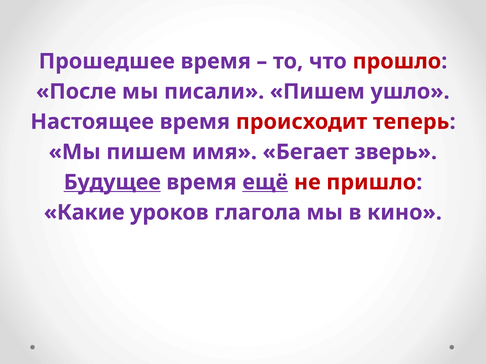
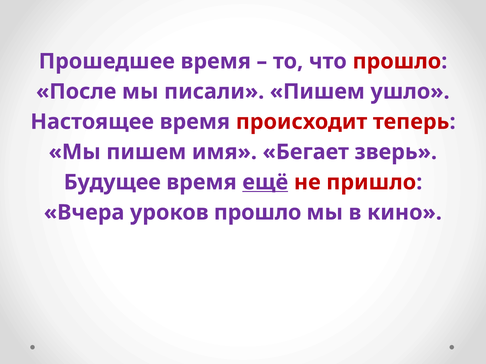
Будущее underline: present -> none (112, 182)
Какие: Какие -> Вчера (84, 213)
уроков глагола: глагола -> прошло (258, 213)
